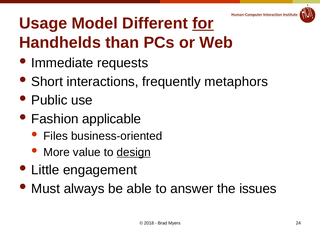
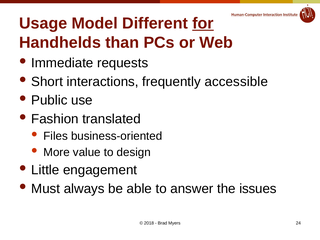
metaphors: metaphors -> accessible (236, 82)
applicable: applicable -> translated (112, 119)
design underline: present -> none (134, 152)
